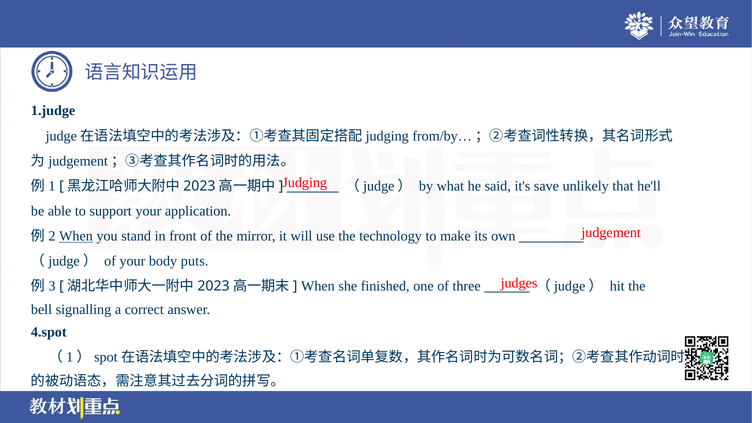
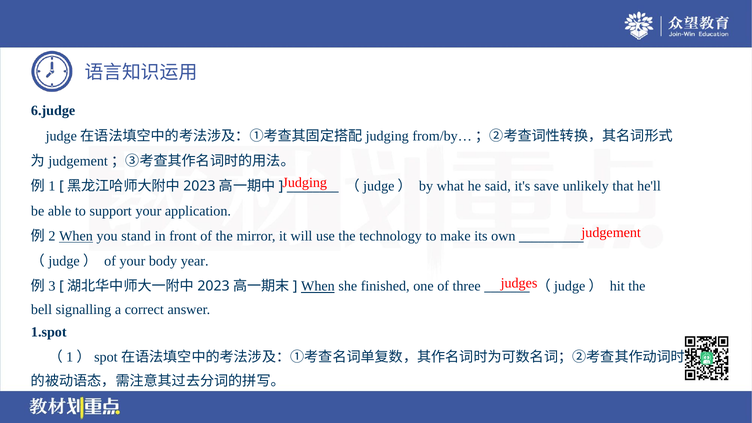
1.judge: 1.judge -> 6.judge (53, 111)
puts: puts -> year (195, 261)
When underline: none -> present (318, 286)
4.spot: 4.spot -> 1.spot (49, 332)
